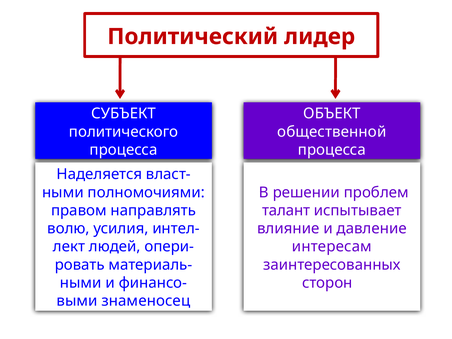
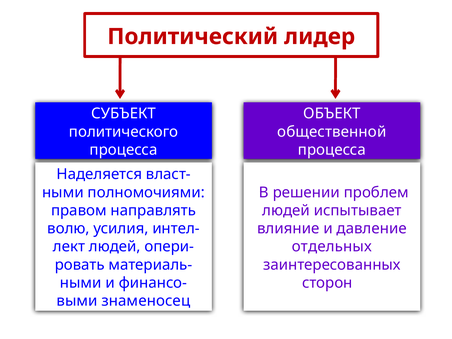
талант: талант -> людей (286, 211)
интересам: интересам -> отдельных (332, 247)
